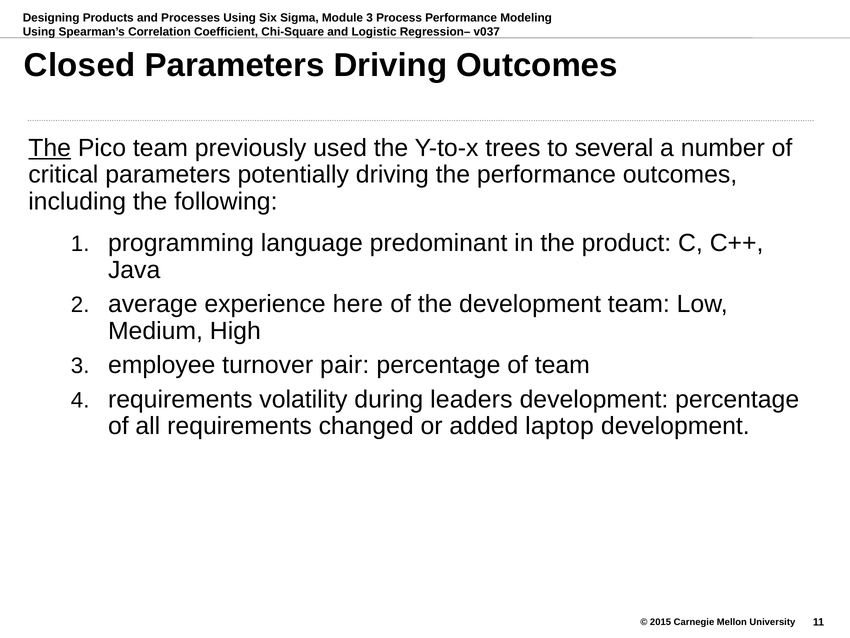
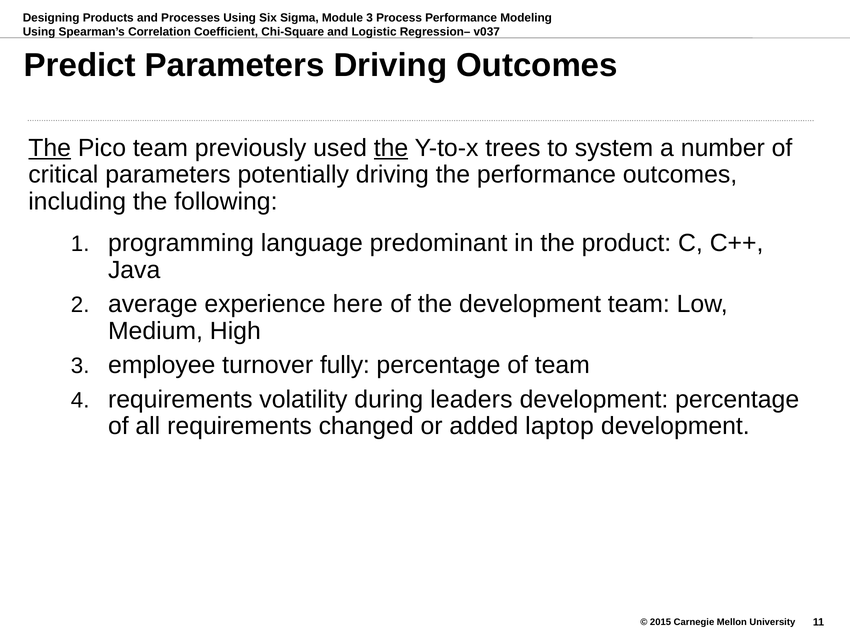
Closed: Closed -> Predict (80, 65)
the underline: none -> present (391, 148)
several: several -> system (614, 148)
pair: pair -> fully (345, 365)
